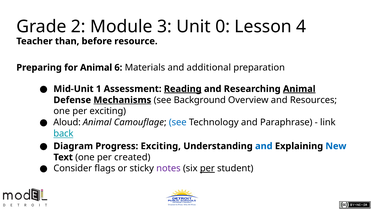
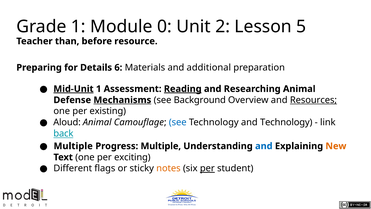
Grade 2: 2 -> 1 (78, 27)
3: 3 -> 0 (164, 27)
0: 0 -> 2 (223, 27)
4: 4 -> 5 (301, 27)
for Animal: Animal -> Details (96, 67)
Mid-Unit underline: none -> present (74, 89)
Animal underline: present -> none (299, 89)
Resources underline: none -> present (313, 100)
per exciting: exciting -> existing (108, 111)
and Paraphrase: Paraphrase -> Technology (286, 122)
Diagram: Diagram -> Multiple (73, 146)
Progress Exciting: Exciting -> Multiple (161, 146)
New colour: blue -> orange (336, 146)
created: created -> exciting (132, 157)
Consider: Consider -> Different (73, 168)
notes colour: purple -> orange (168, 168)
